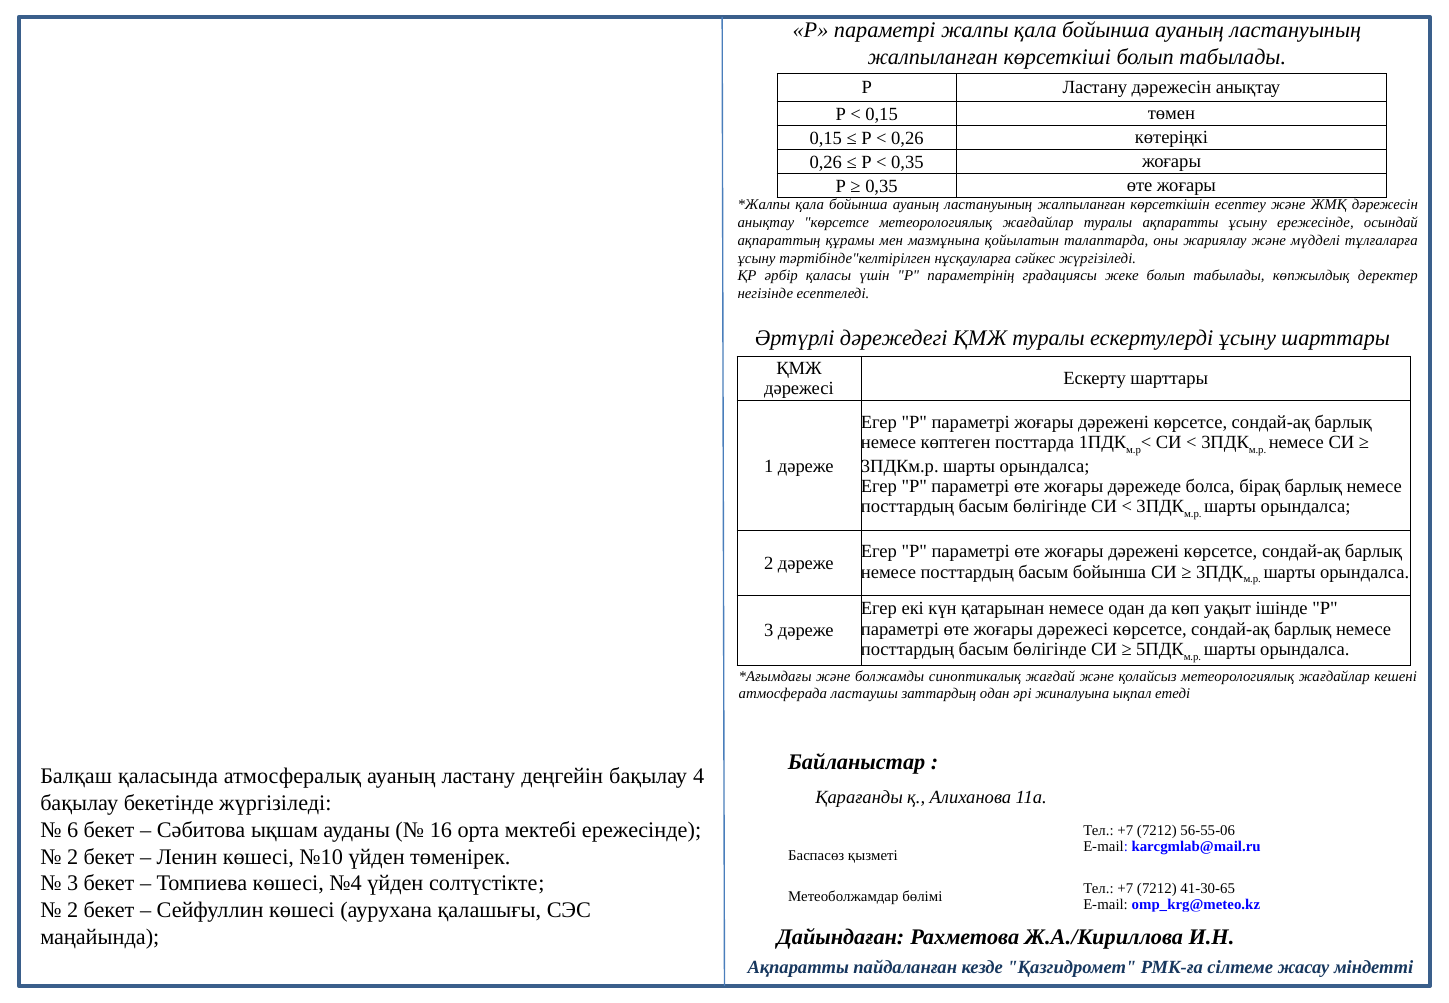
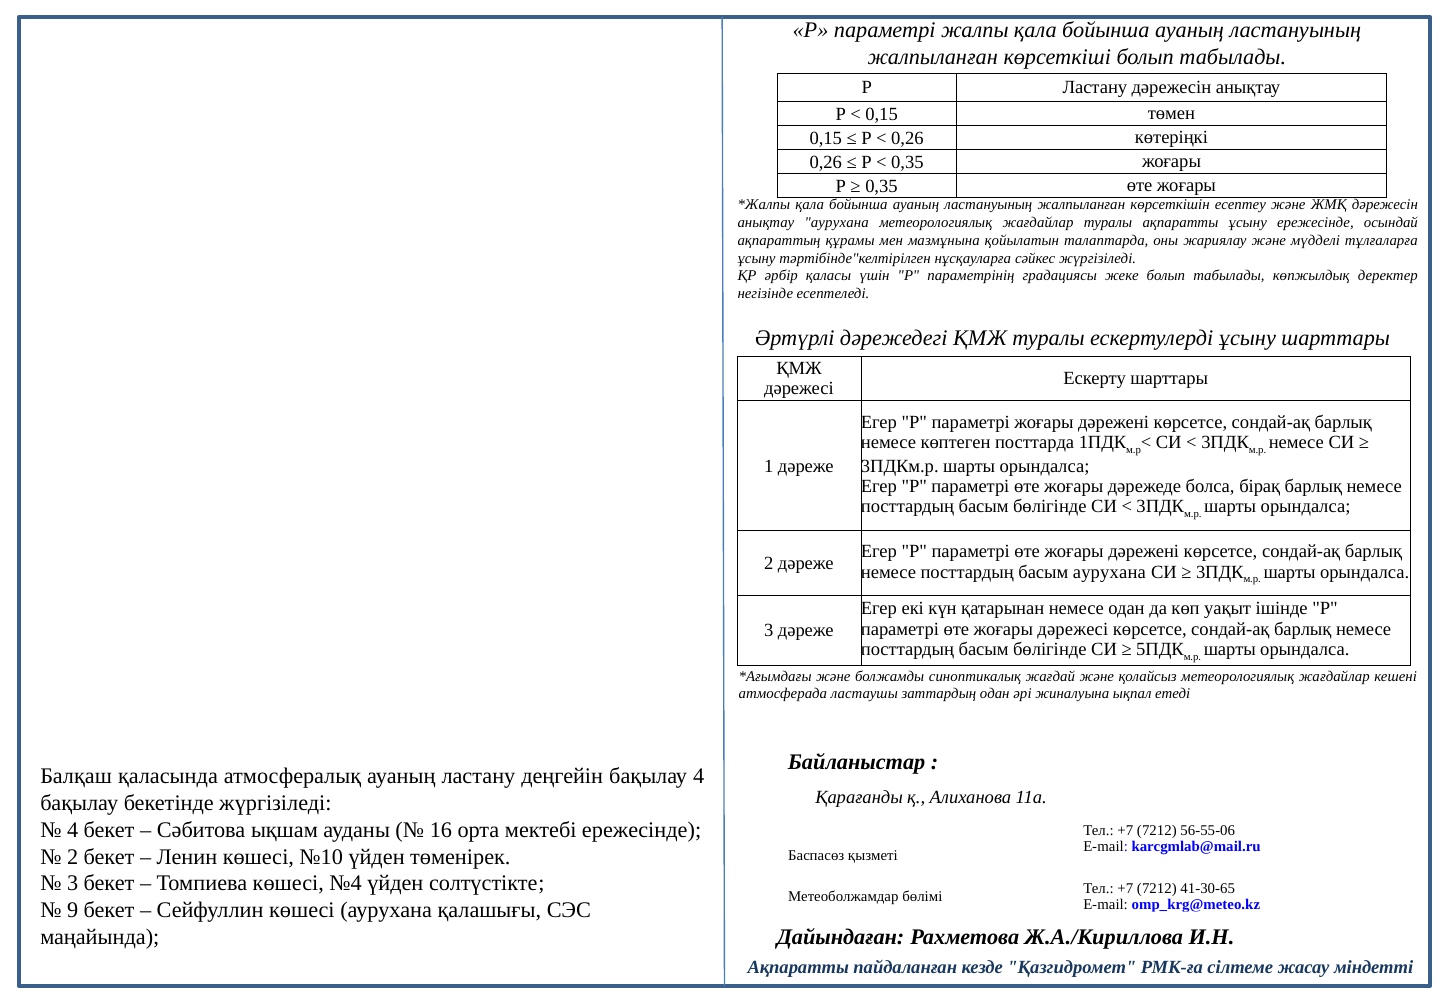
анықтау көрсетсе: көрсетсе -> аурухана (837, 223)
басым бойынша: бойынша -> аурухана (1109, 572)
6: 6 -> 4 (73, 830)
2: 2 -> 9 (73, 910)
